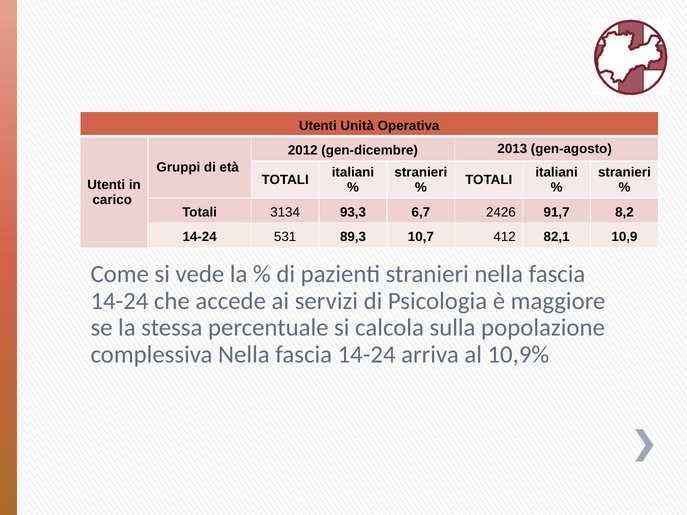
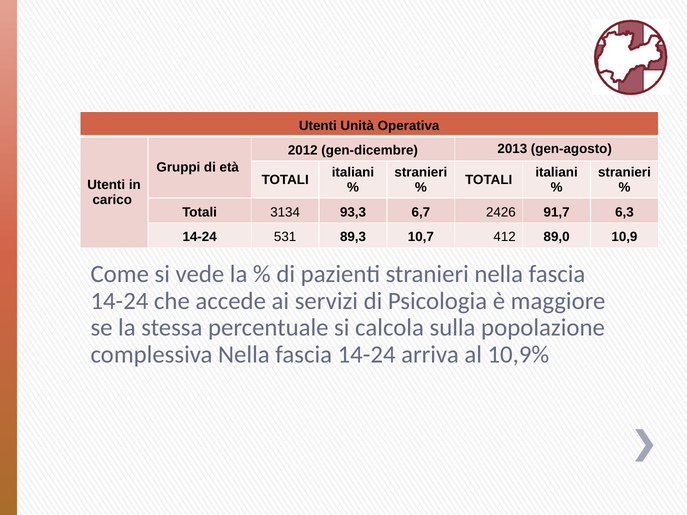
8,2: 8,2 -> 6,3 (624, 212)
82,1: 82,1 -> 89,0 (557, 237)
